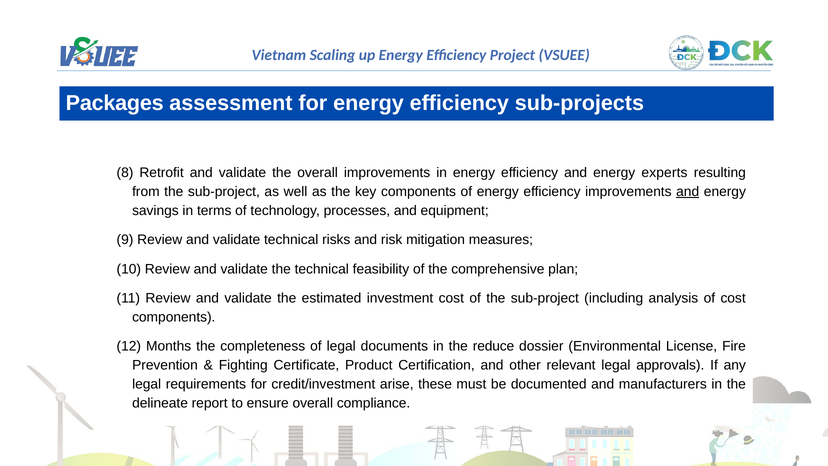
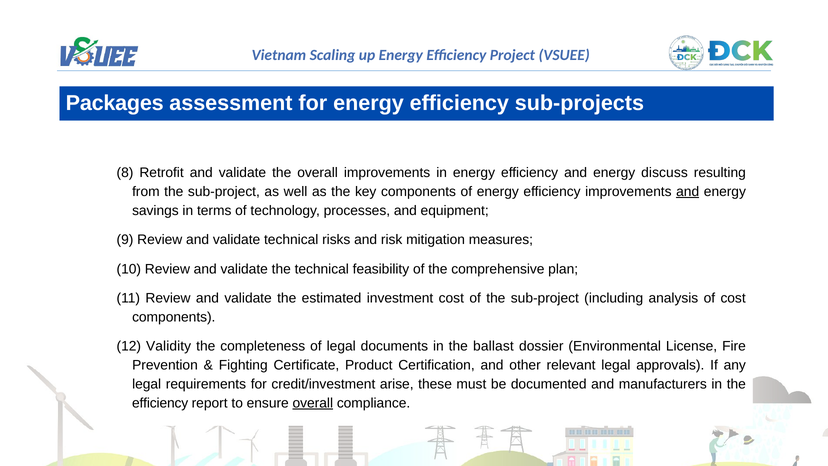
experts: experts -> discuss (664, 173)
Months: Months -> Validity (169, 346)
reduce: reduce -> ballast (493, 346)
delineate: delineate -> efficiency (160, 403)
overall underline: none -> present (313, 403)
